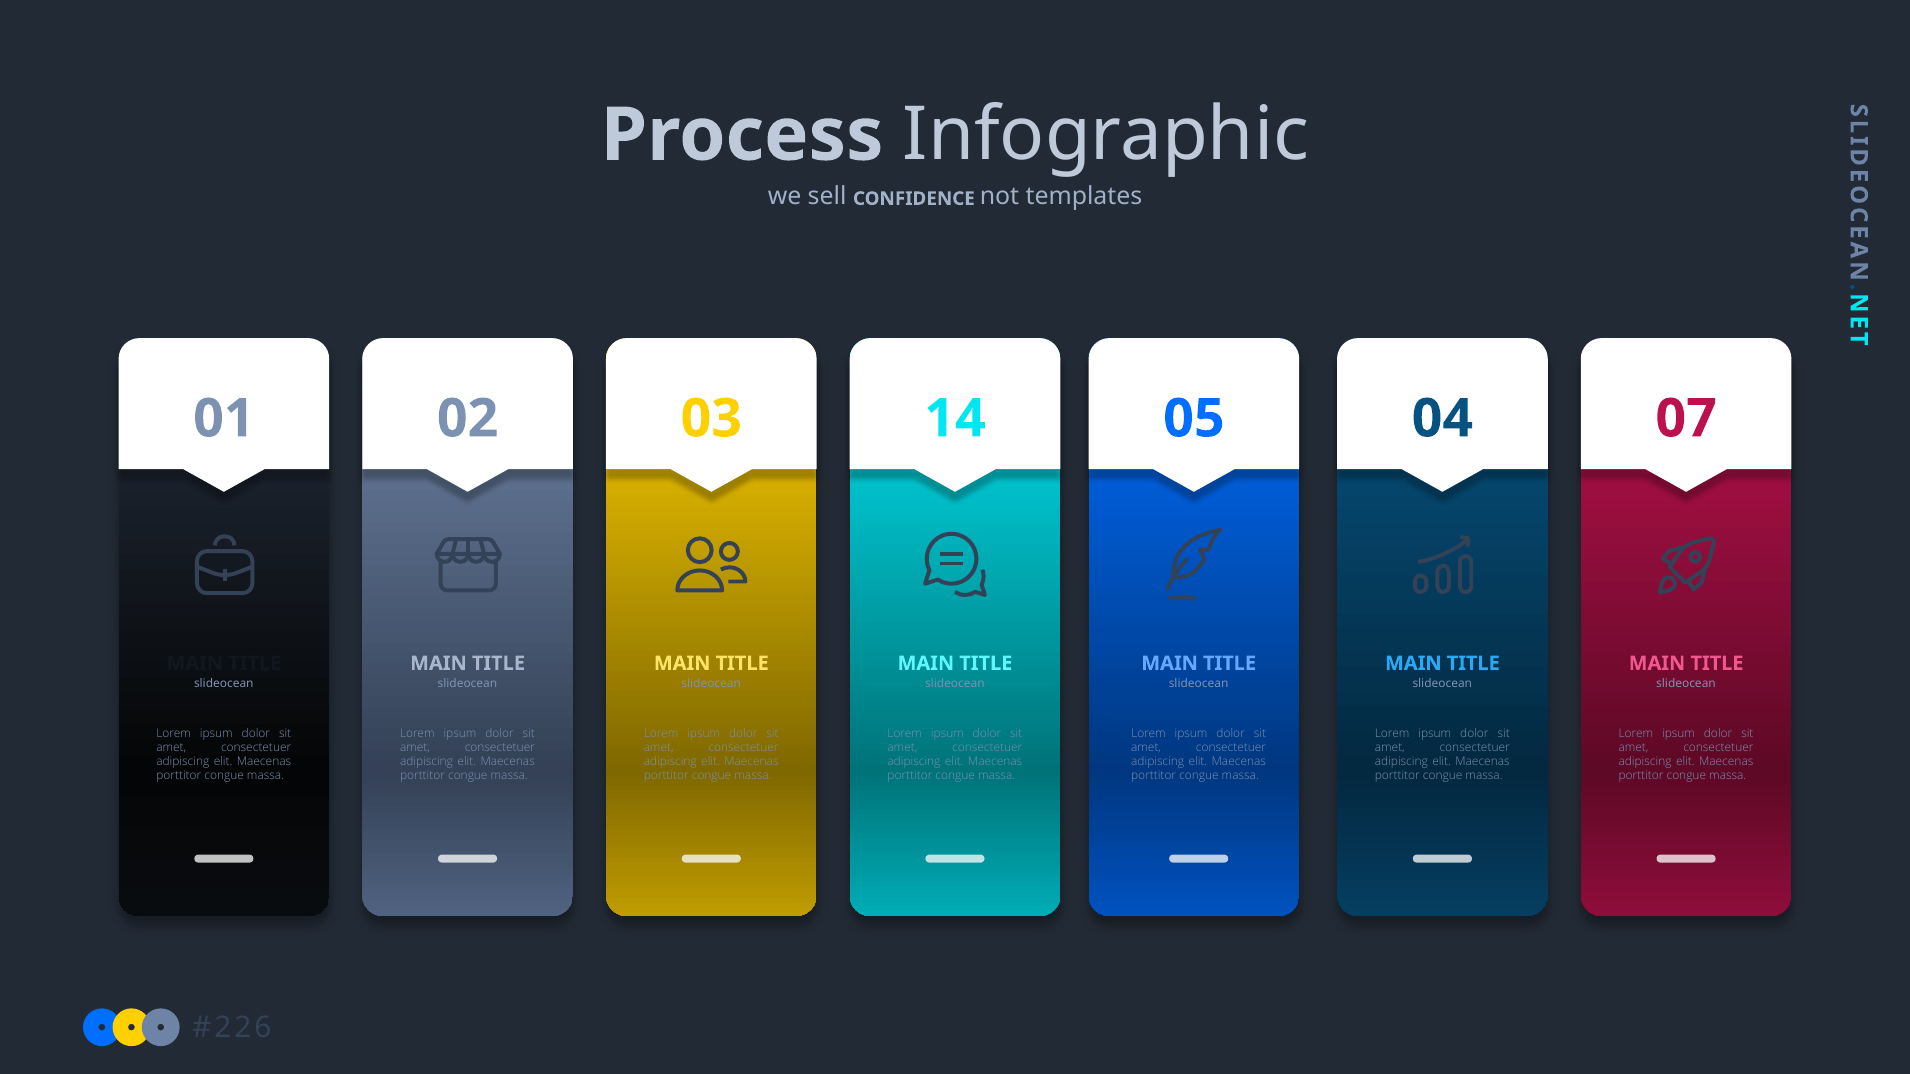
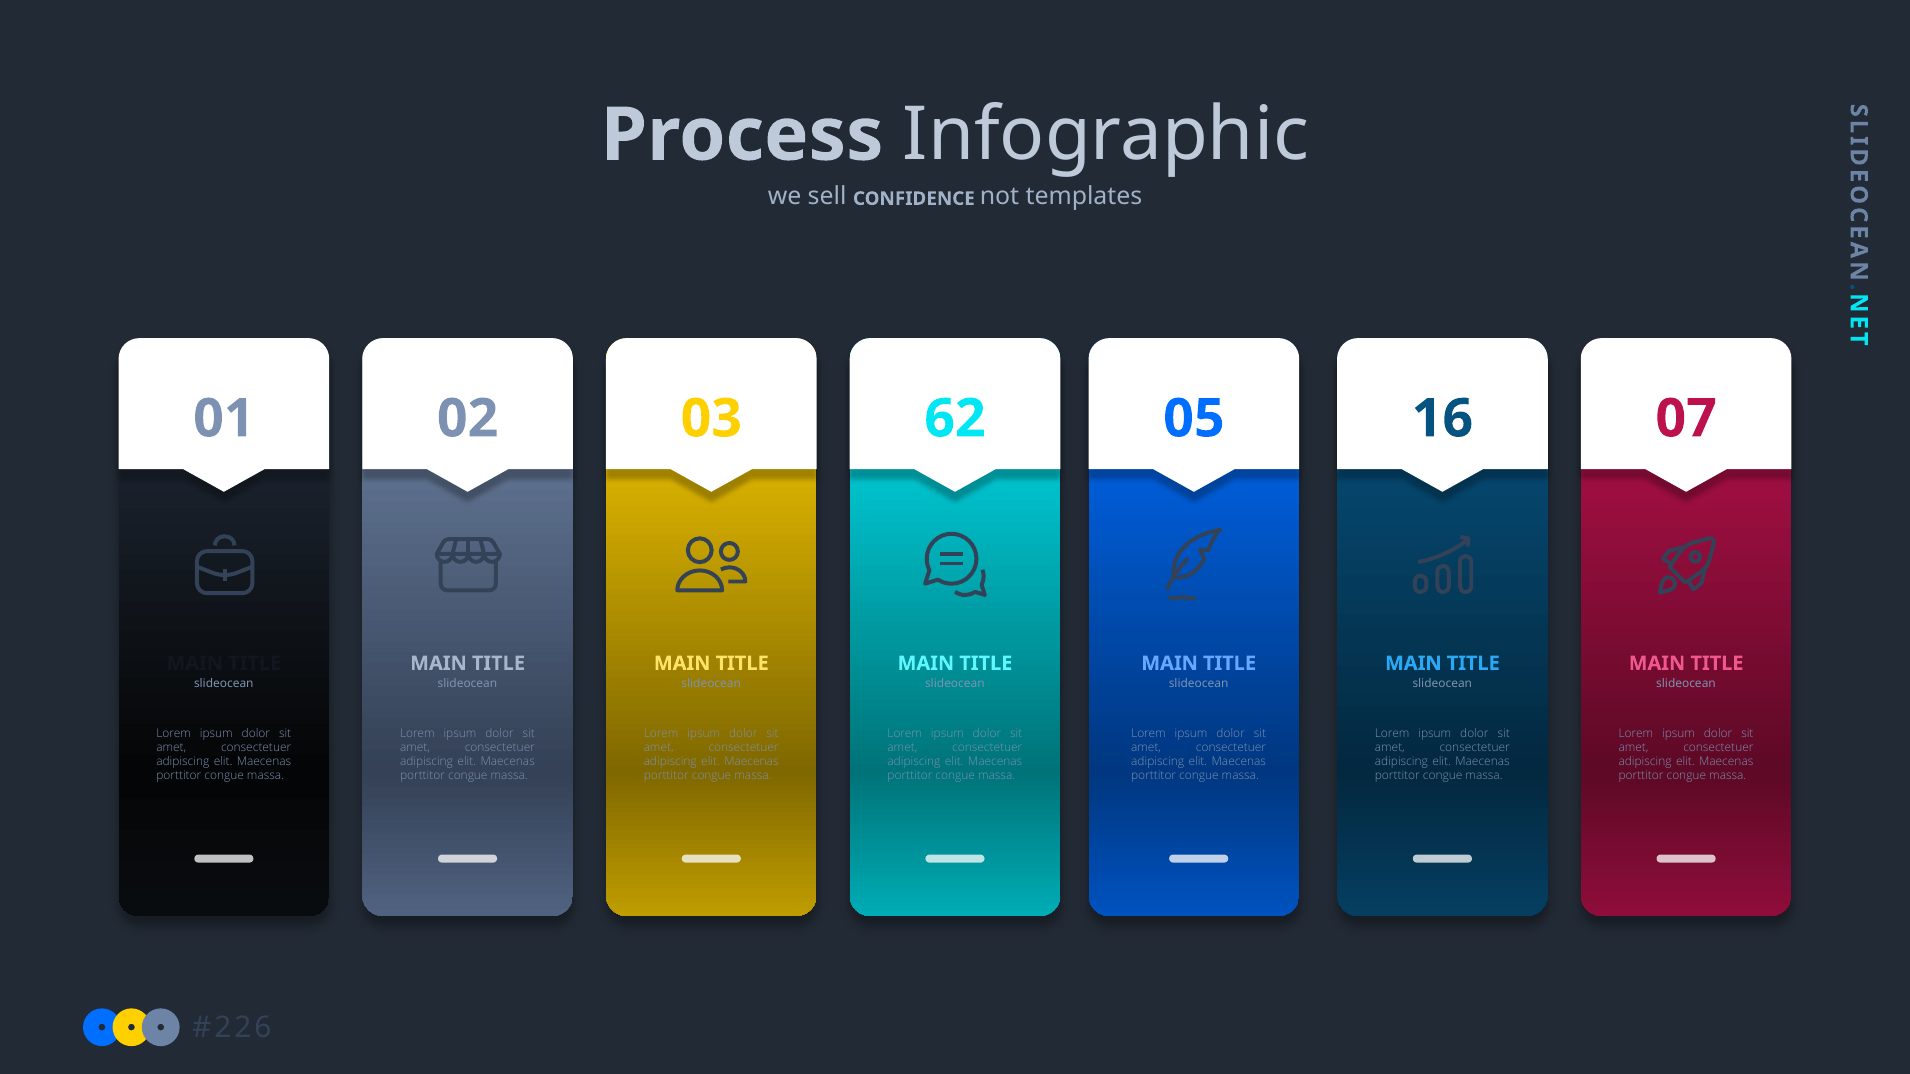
14: 14 -> 62 (955, 419)
04: 04 -> 16 (1442, 419)
